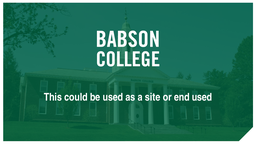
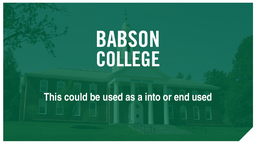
site: site -> into (153, 97)
